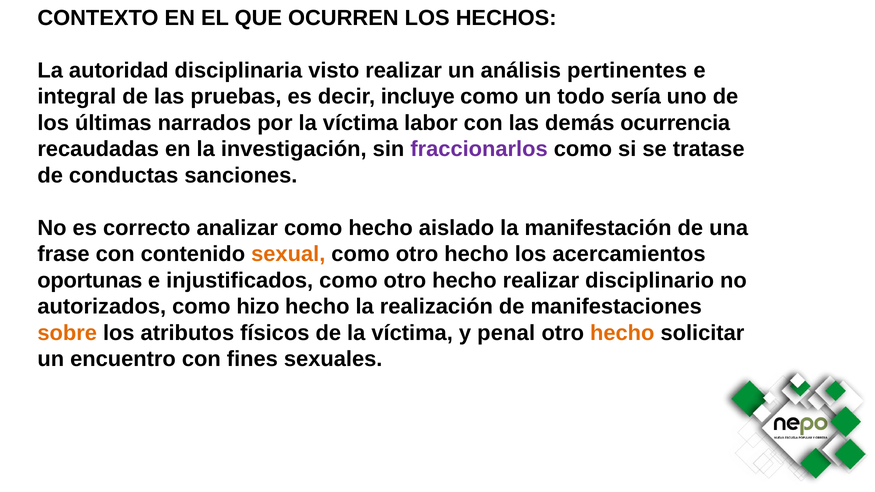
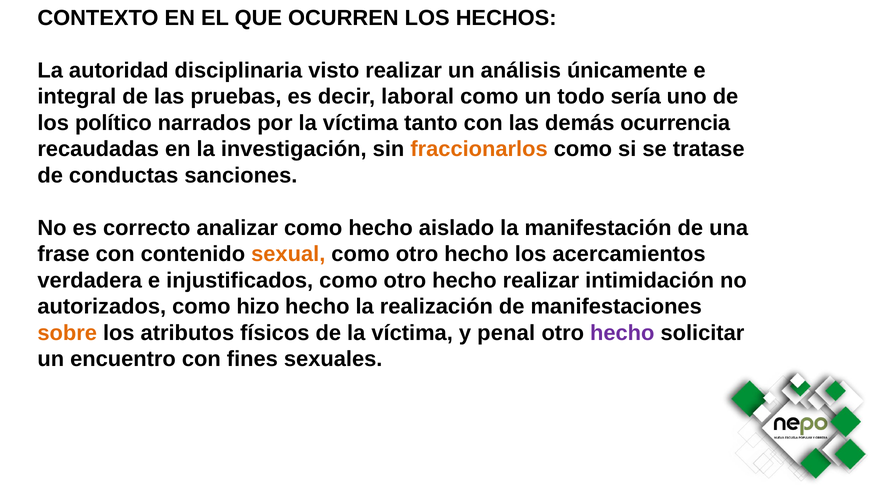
pertinentes: pertinentes -> únicamente (627, 70)
incluye: incluye -> laboral (418, 97)
últimas: últimas -> político (113, 123)
labor: labor -> tanto (431, 123)
fraccionarlos colour: purple -> orange (479, 149)
oportunas: oportunas -> verdadera (90, 280)
disciplinario: disciplinario -> intimidación (650, 280)
hecho colour: orange -> purple (622, 333)
